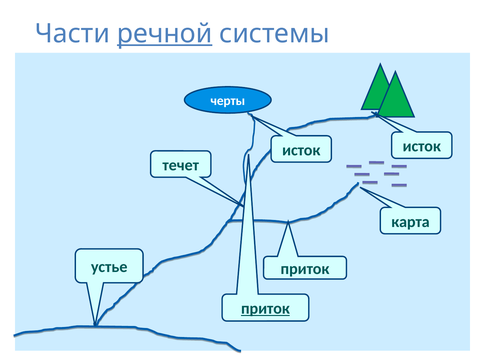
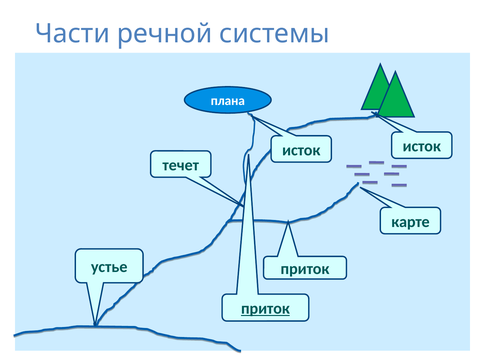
речной underline: present -> none (165, 33)
черты: черты -> плана (228, 101)
карта: карта -> карте (410, 221)
